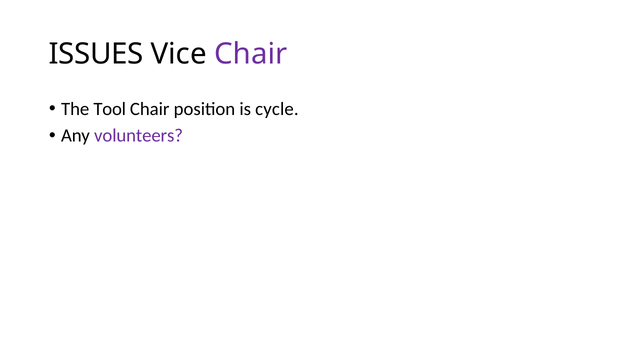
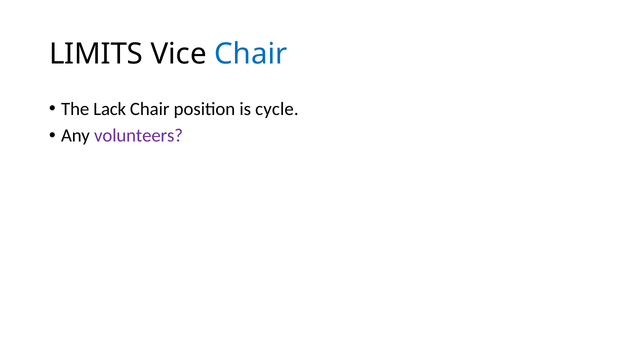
ISSUES: ISSUES -> LIMITS (96, 54)
Chair colour: purple -> blue (251, 54)
Tool: Tool -> Lack (110, 109)
